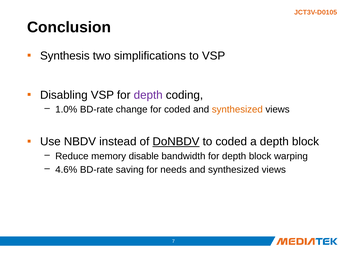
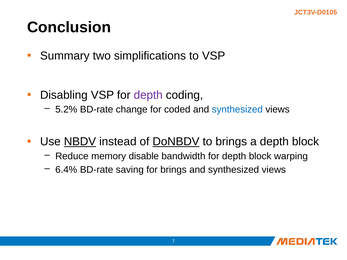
Synthesis: Synthesis -> Summary (65, 56)
1.0%: 1.0% -> 5.2% (66, 110)
synthesized colour: orange -> blue (237, 110)
NBDV underline: none -> present (80, 142)
to coded: coded -> brings (231, 142)
4.6%: 4.6% -> 6.4% (66, 170)
for needs: needs -> brings (174, 170)
